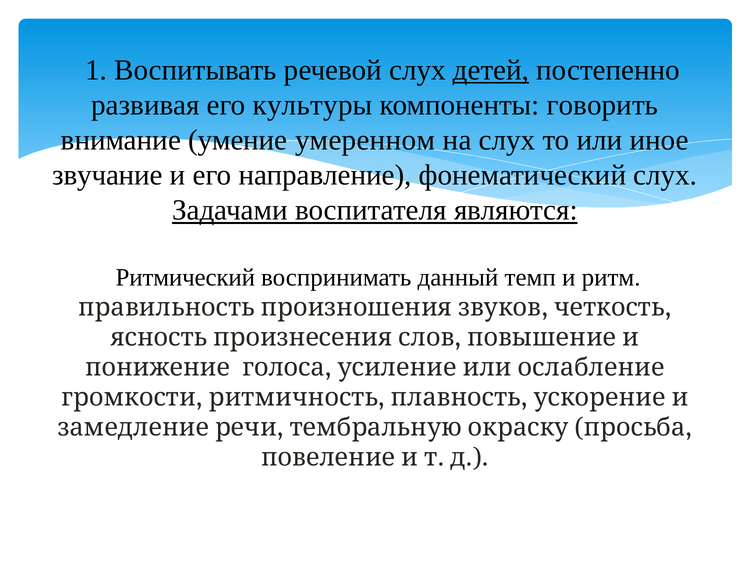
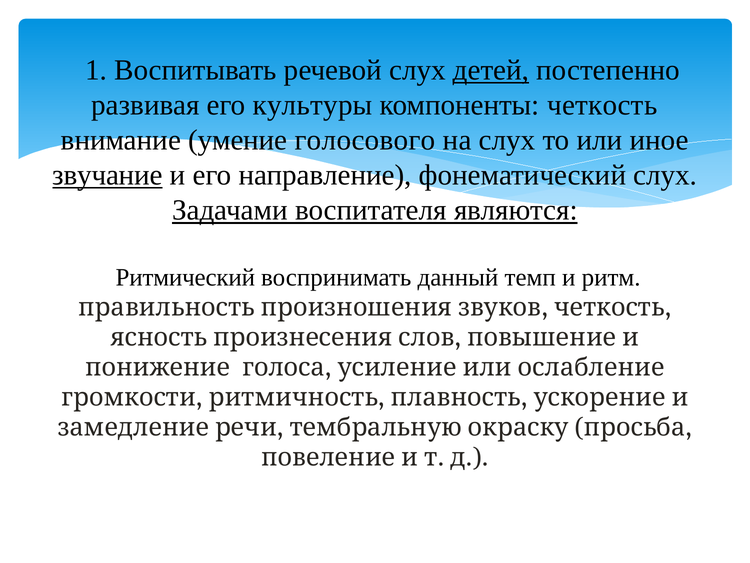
компоненты говорить: говорить -> четкость (602, 105)
умеренном: умеренном -> голосового (365, 140)
звучание underline: none -> present (108, 175)
